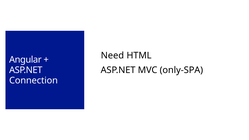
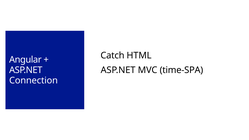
Need: Need -> Catch (112, 56)
only-SPA: only-SPA -> time-SPA (181, 70)
